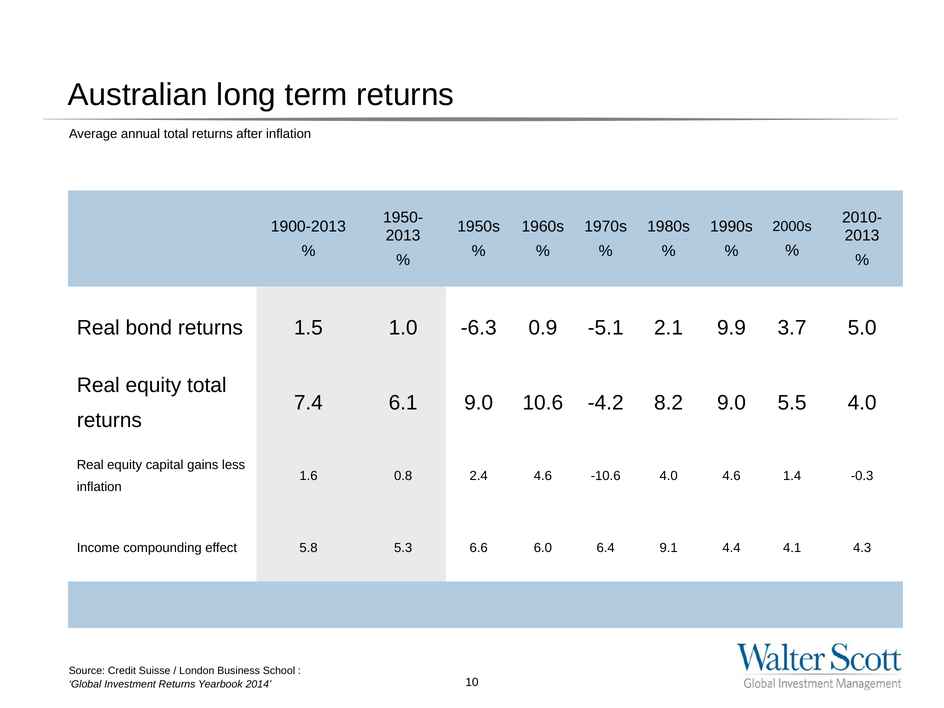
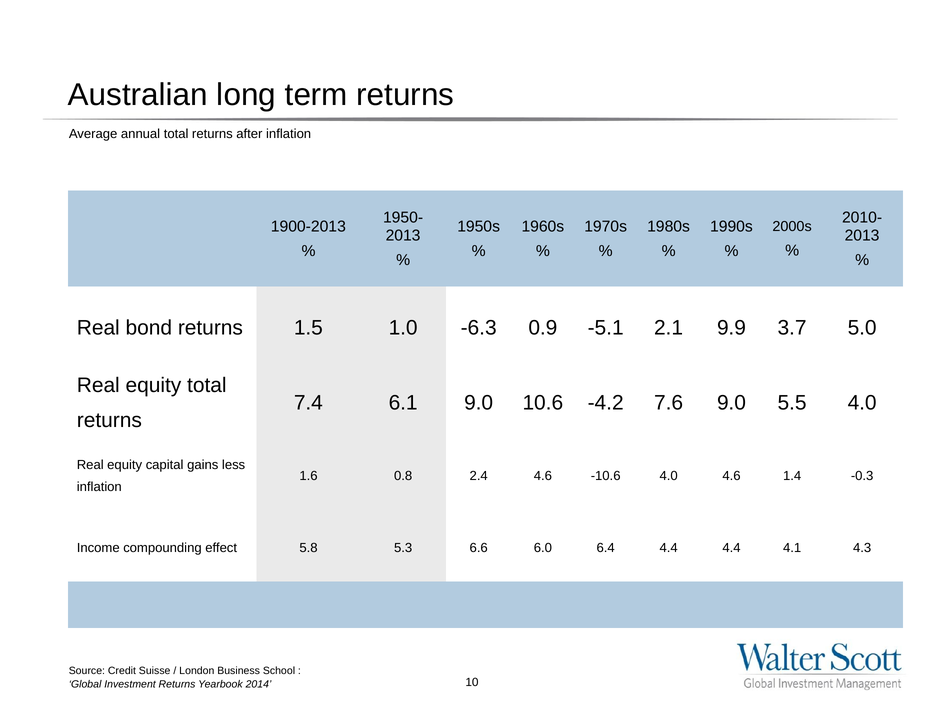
8.2: 8.2 -> 7.6 (669, 403)
6.4 9.1: 9.1 -> 4.4 (669, 548)
